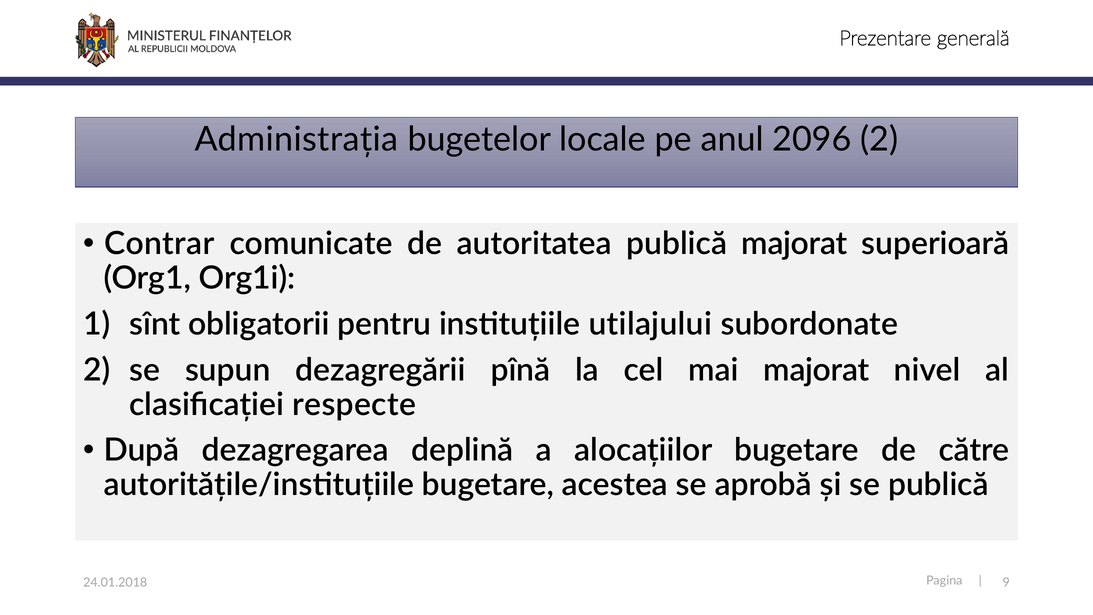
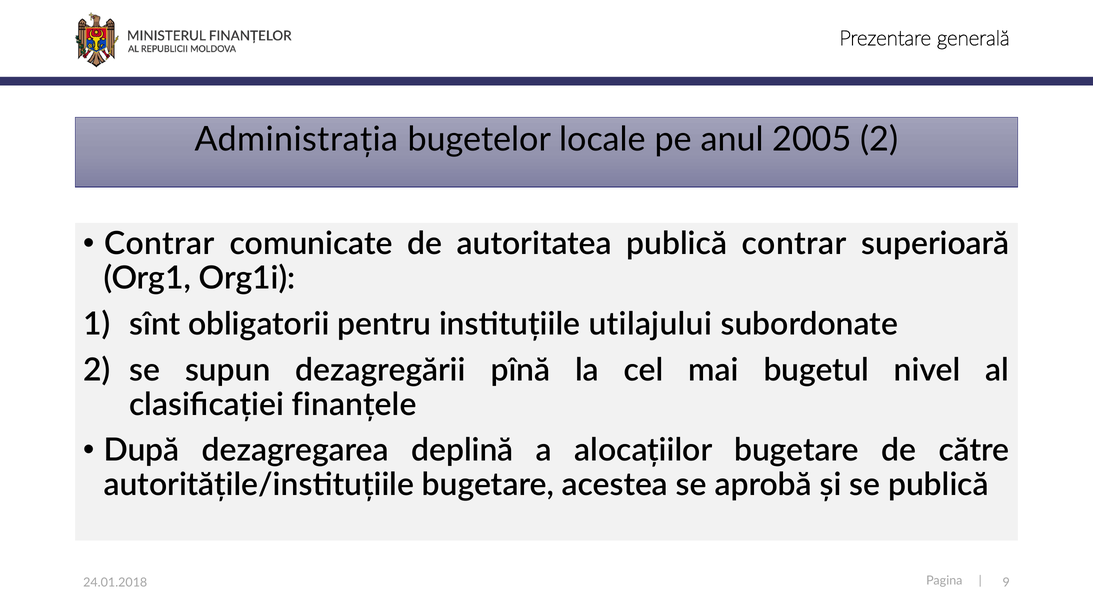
2096: 2096 -> 2005 (812, 139)
publică majorat: majorat -> contrar (794, 244)
mai majorat: majorat -> bugetul (816, 370)
respecte: respecte -> finanțele (354, 404)
